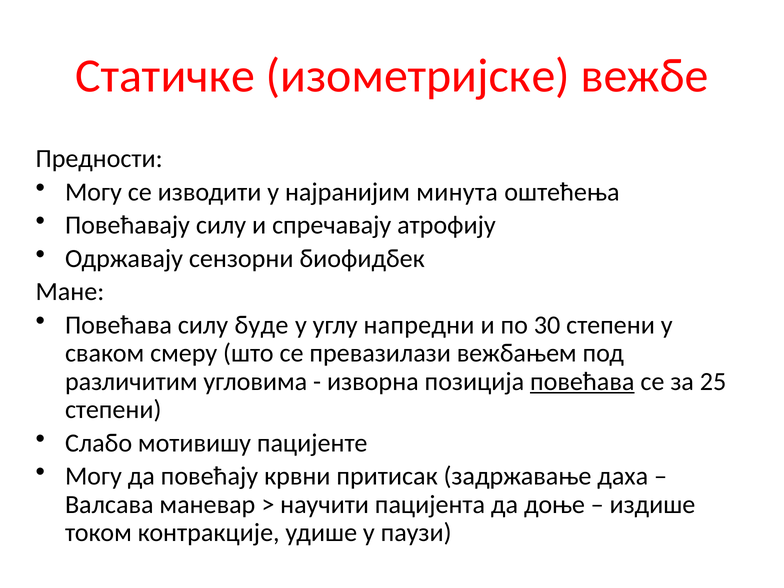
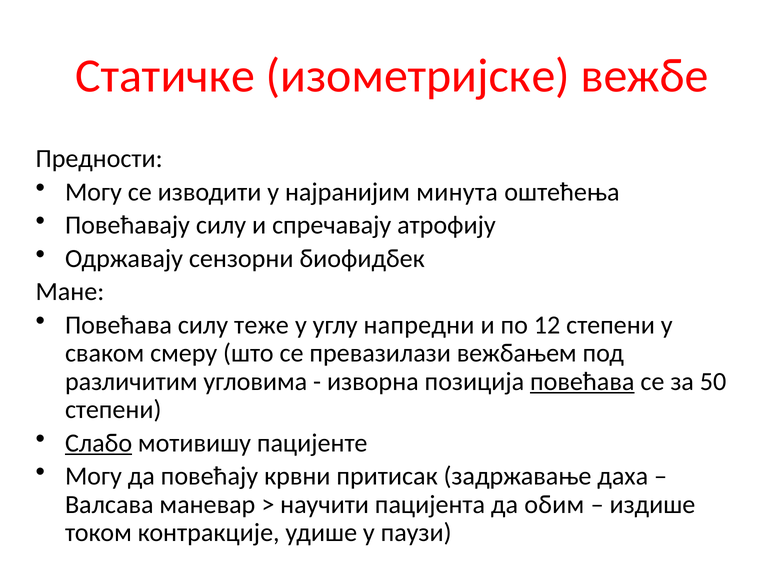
буде: буде -> теже (261, 325)
30: 30 -> 12 (547, 325)
25: 25 -> 50 (713, 381)
Слабо underline: none -> present (99, 443)
доње: доње -> обим (554, 504)
